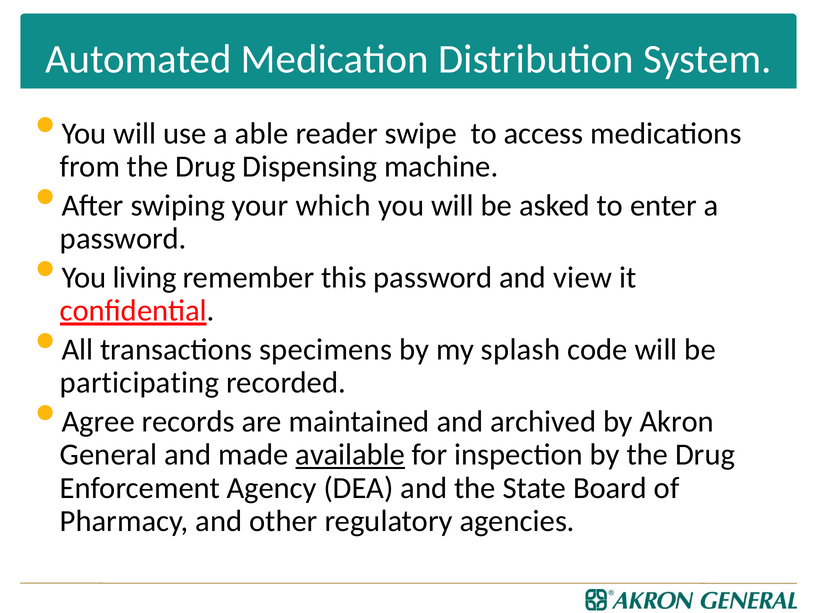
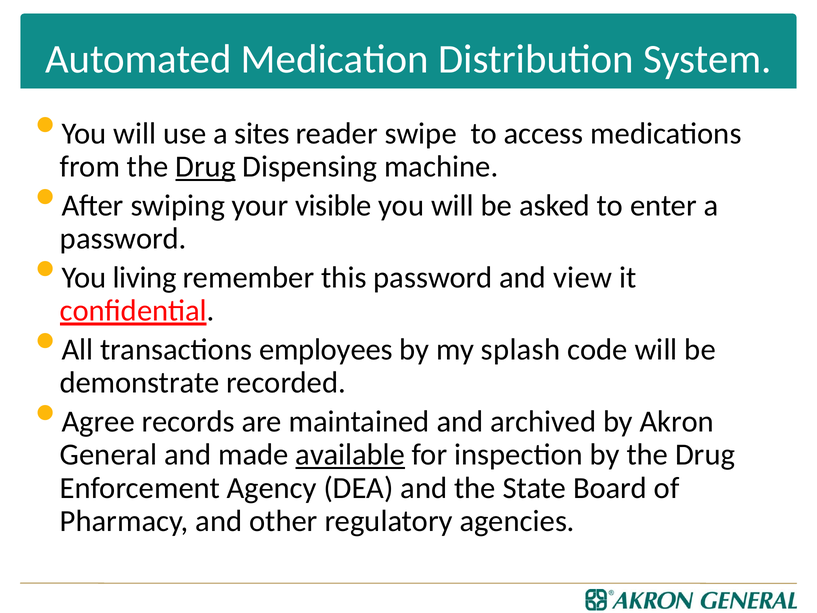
able: able -> sites (262, 134)
Drug underline: none -> present (205, 167)
which: which -> visible (333, 206)
specimens: specimens -> employees (326, 350)
participating: participating -> demonstrate (140, 383)
